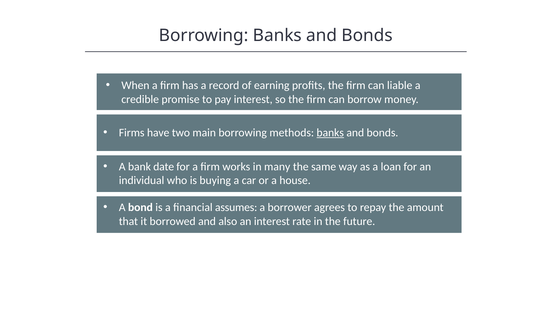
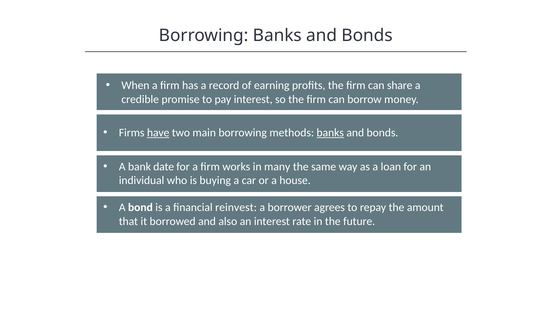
liable: liable -> share (400, 85)
have underline: none -> present (158, 133)
assumes: assumes -> reinvest (236, 207)
